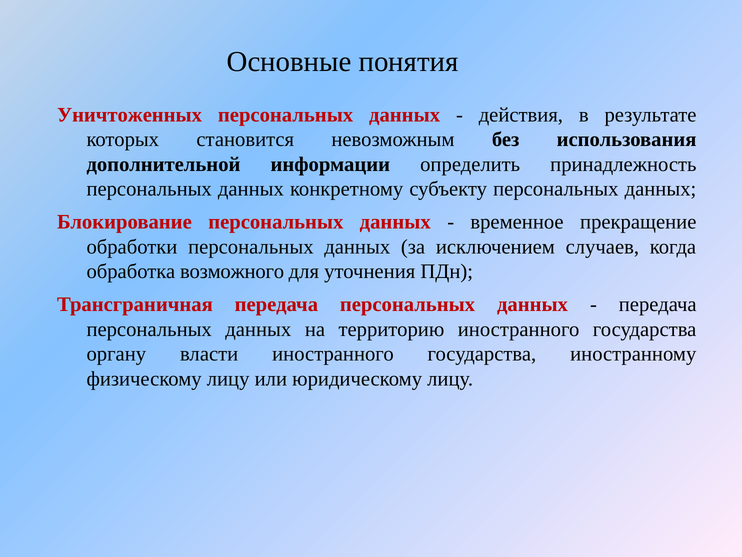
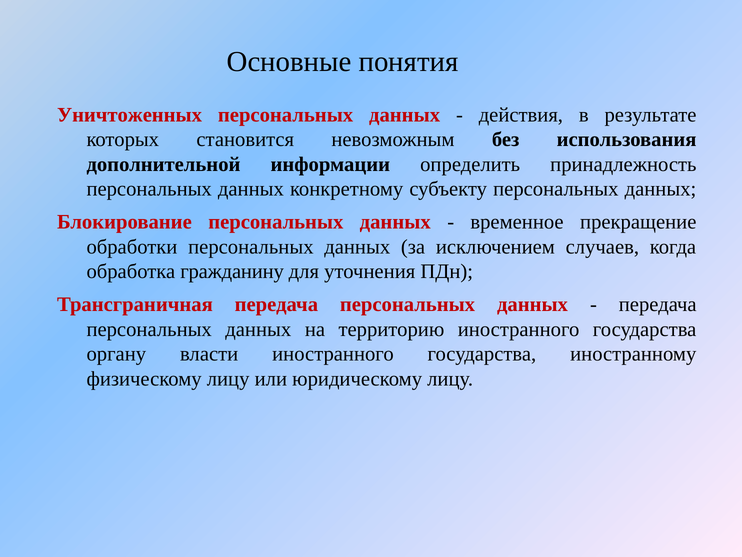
возможного: возможного -> гражданину (232, 271)
